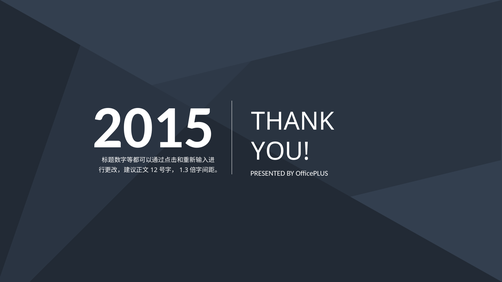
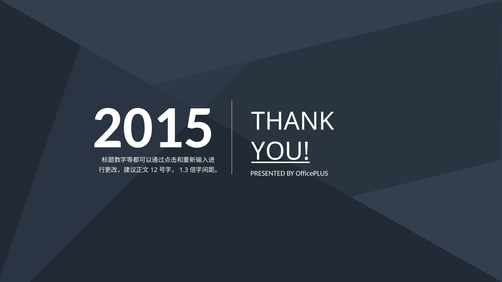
YOU underline: none -> present (281, 152)
